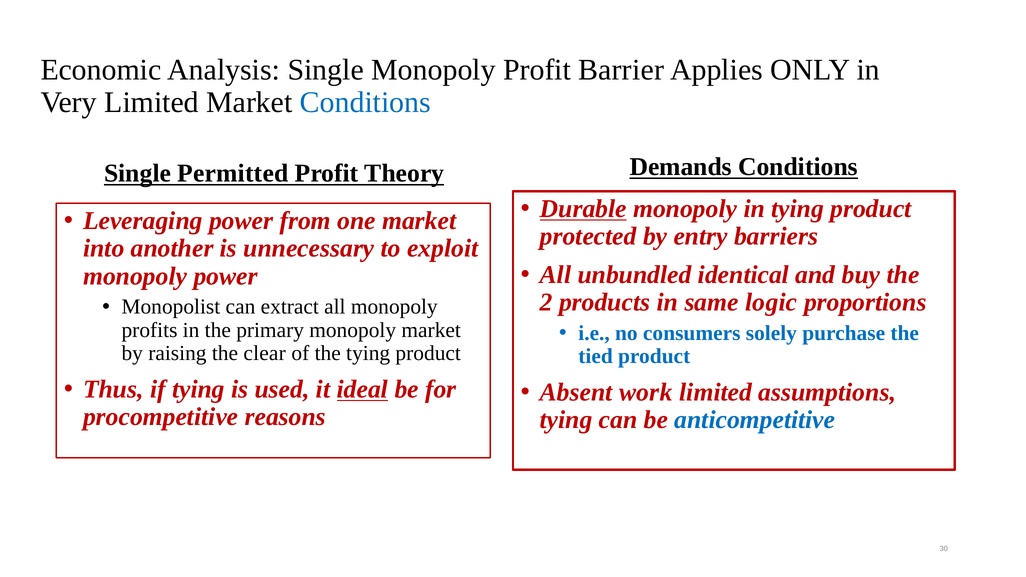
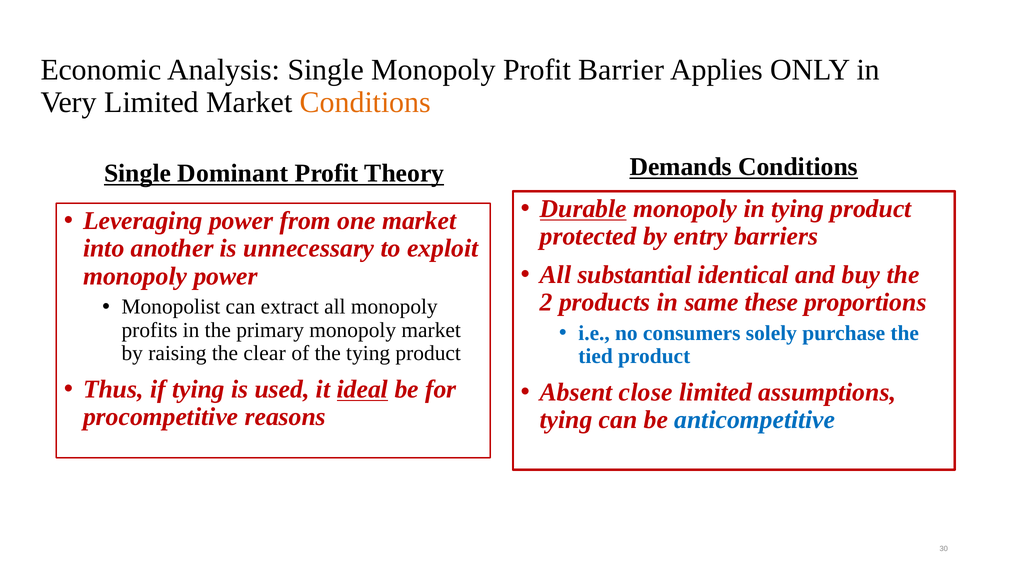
Conditions colour: blue -> orange (365, 102)
Permitted: Permitted -> Dominant (233, 173)
unbundled: unbundled -> substantial (635, 275)
logic: logic -> these (771, 302)
work: work -> close (646, 392)
